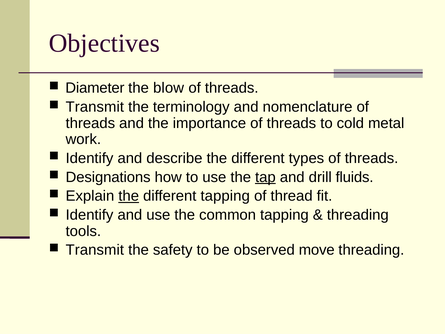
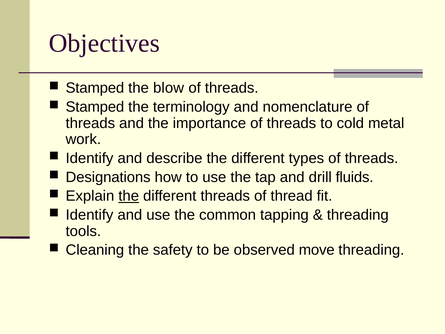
Diameter: Diameter -> Stamped (95, 88)
Transmit: Transmit -> Stamped (95, 107)
tap underline: present -> none (265, 177)
different tapping: tapping -> threads (225, 196)
Transmit: Transmit -> Cleaning (95, 250)
